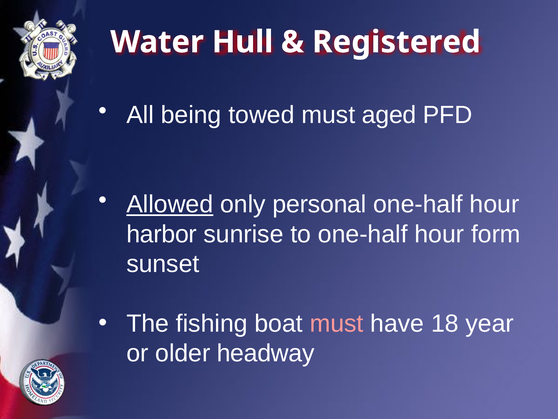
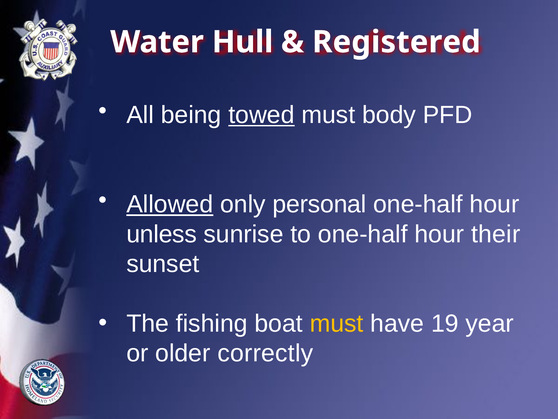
towed underline: none -> present (261, 115)
aged: aged -> body (389, 115)
harbor: harbor -> unless (162, 234)
form: form -> their (496, 234)
must colour: pink -> yellow (337, 323)
18: 18 -> 19 (445, 323)
headway: headway -> correctly (265, 353)
